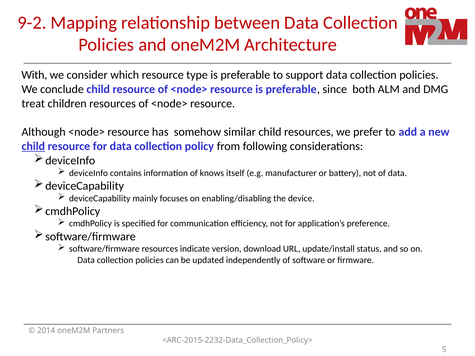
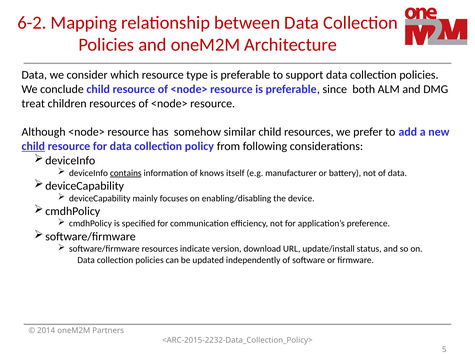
9-2: 9-2 -> 6-2 (32, 23)
With: With -> Data (34, 75)
contains underline: none -> present (126, 173)
